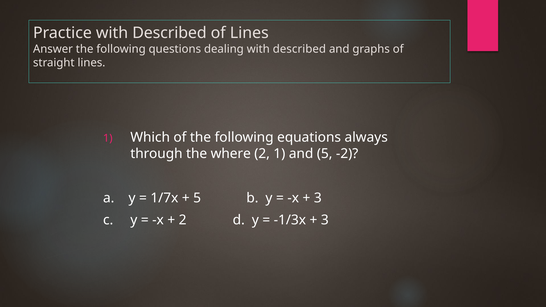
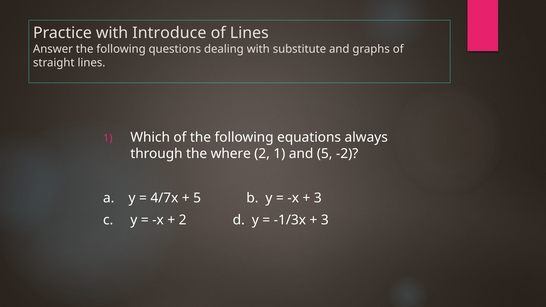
Practice with Described: Described -> Introduce (169, 33)
dealing with described: described -> substitute (299, 49)
1/7x: 1/7x -> 4/7x (164, 198)
